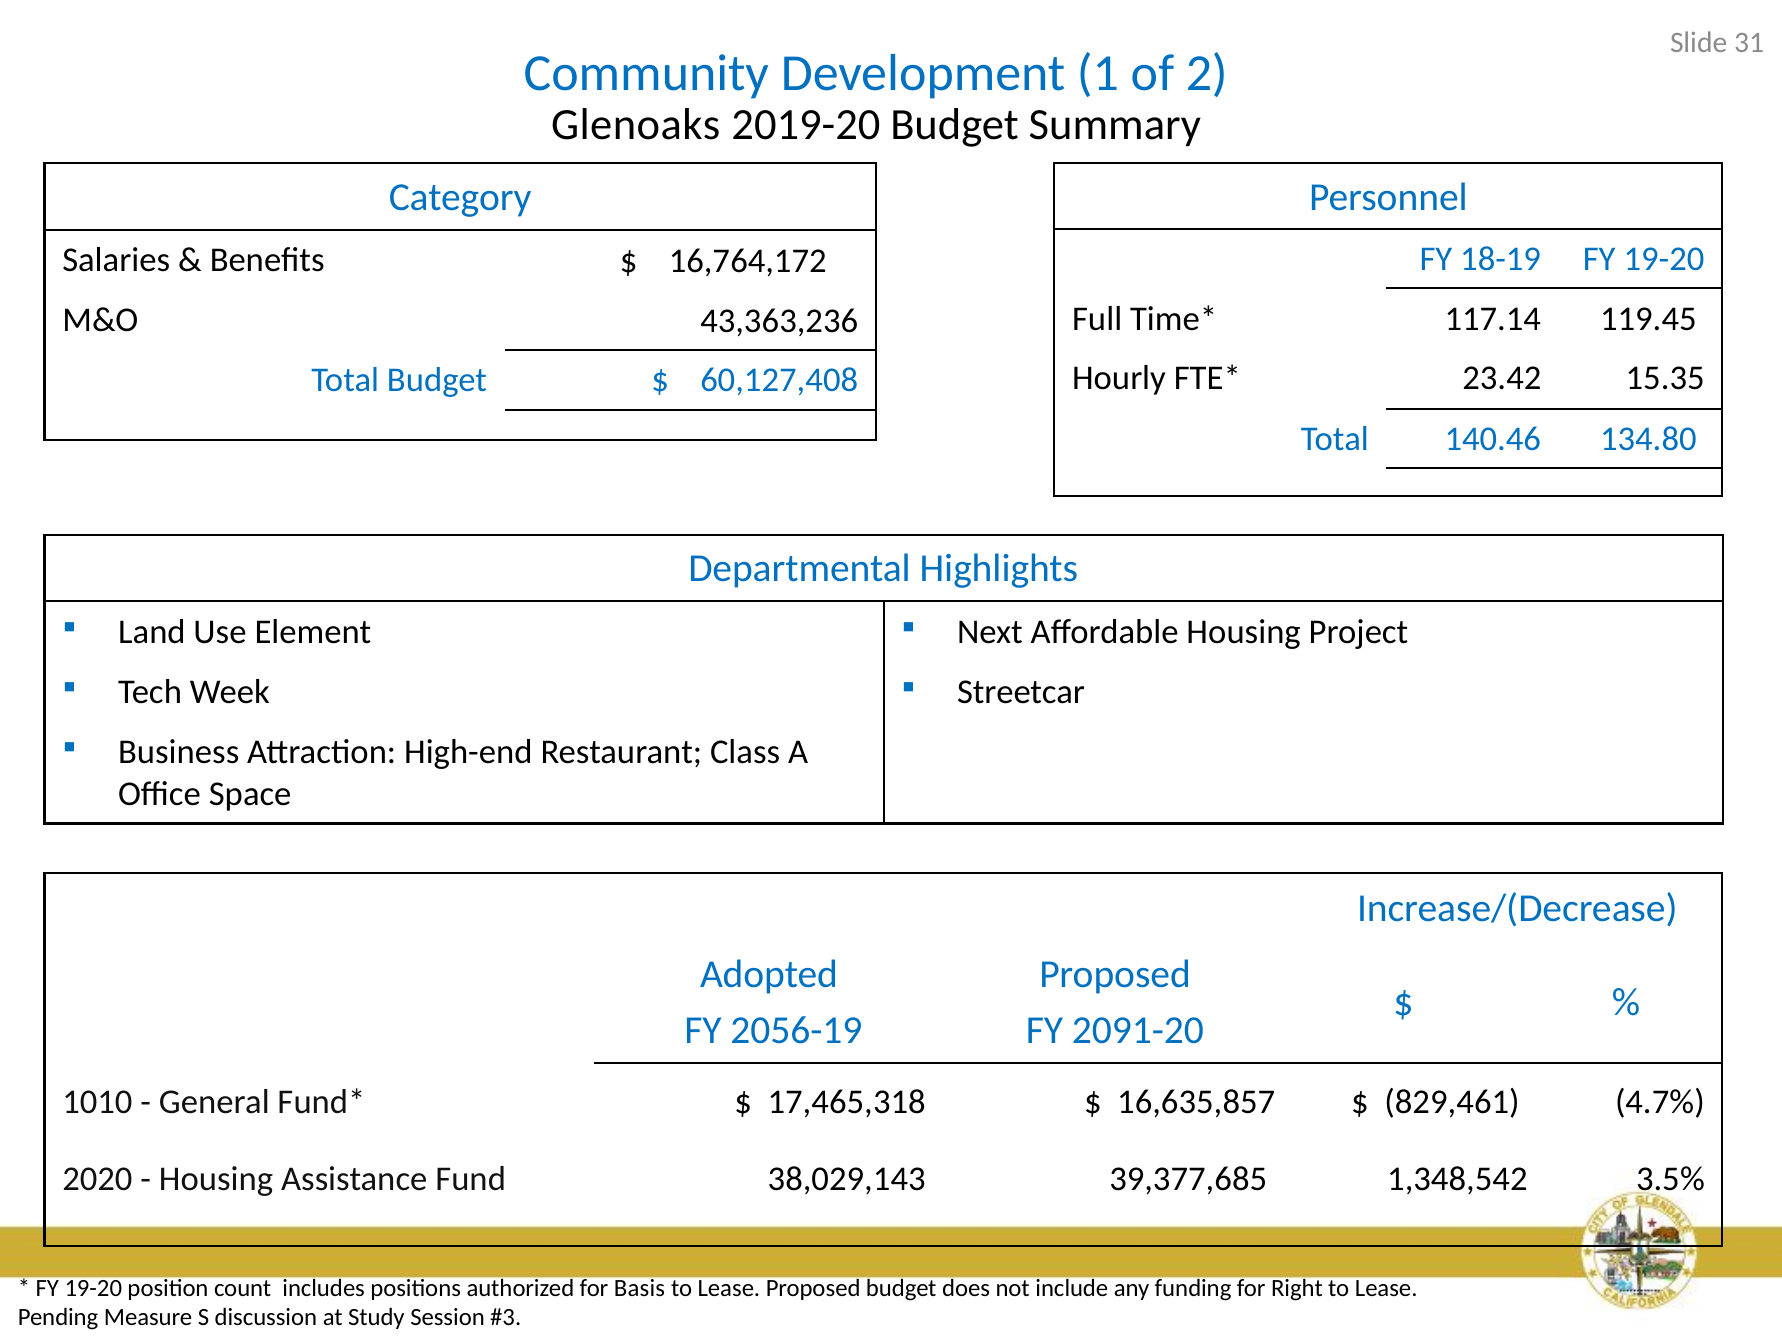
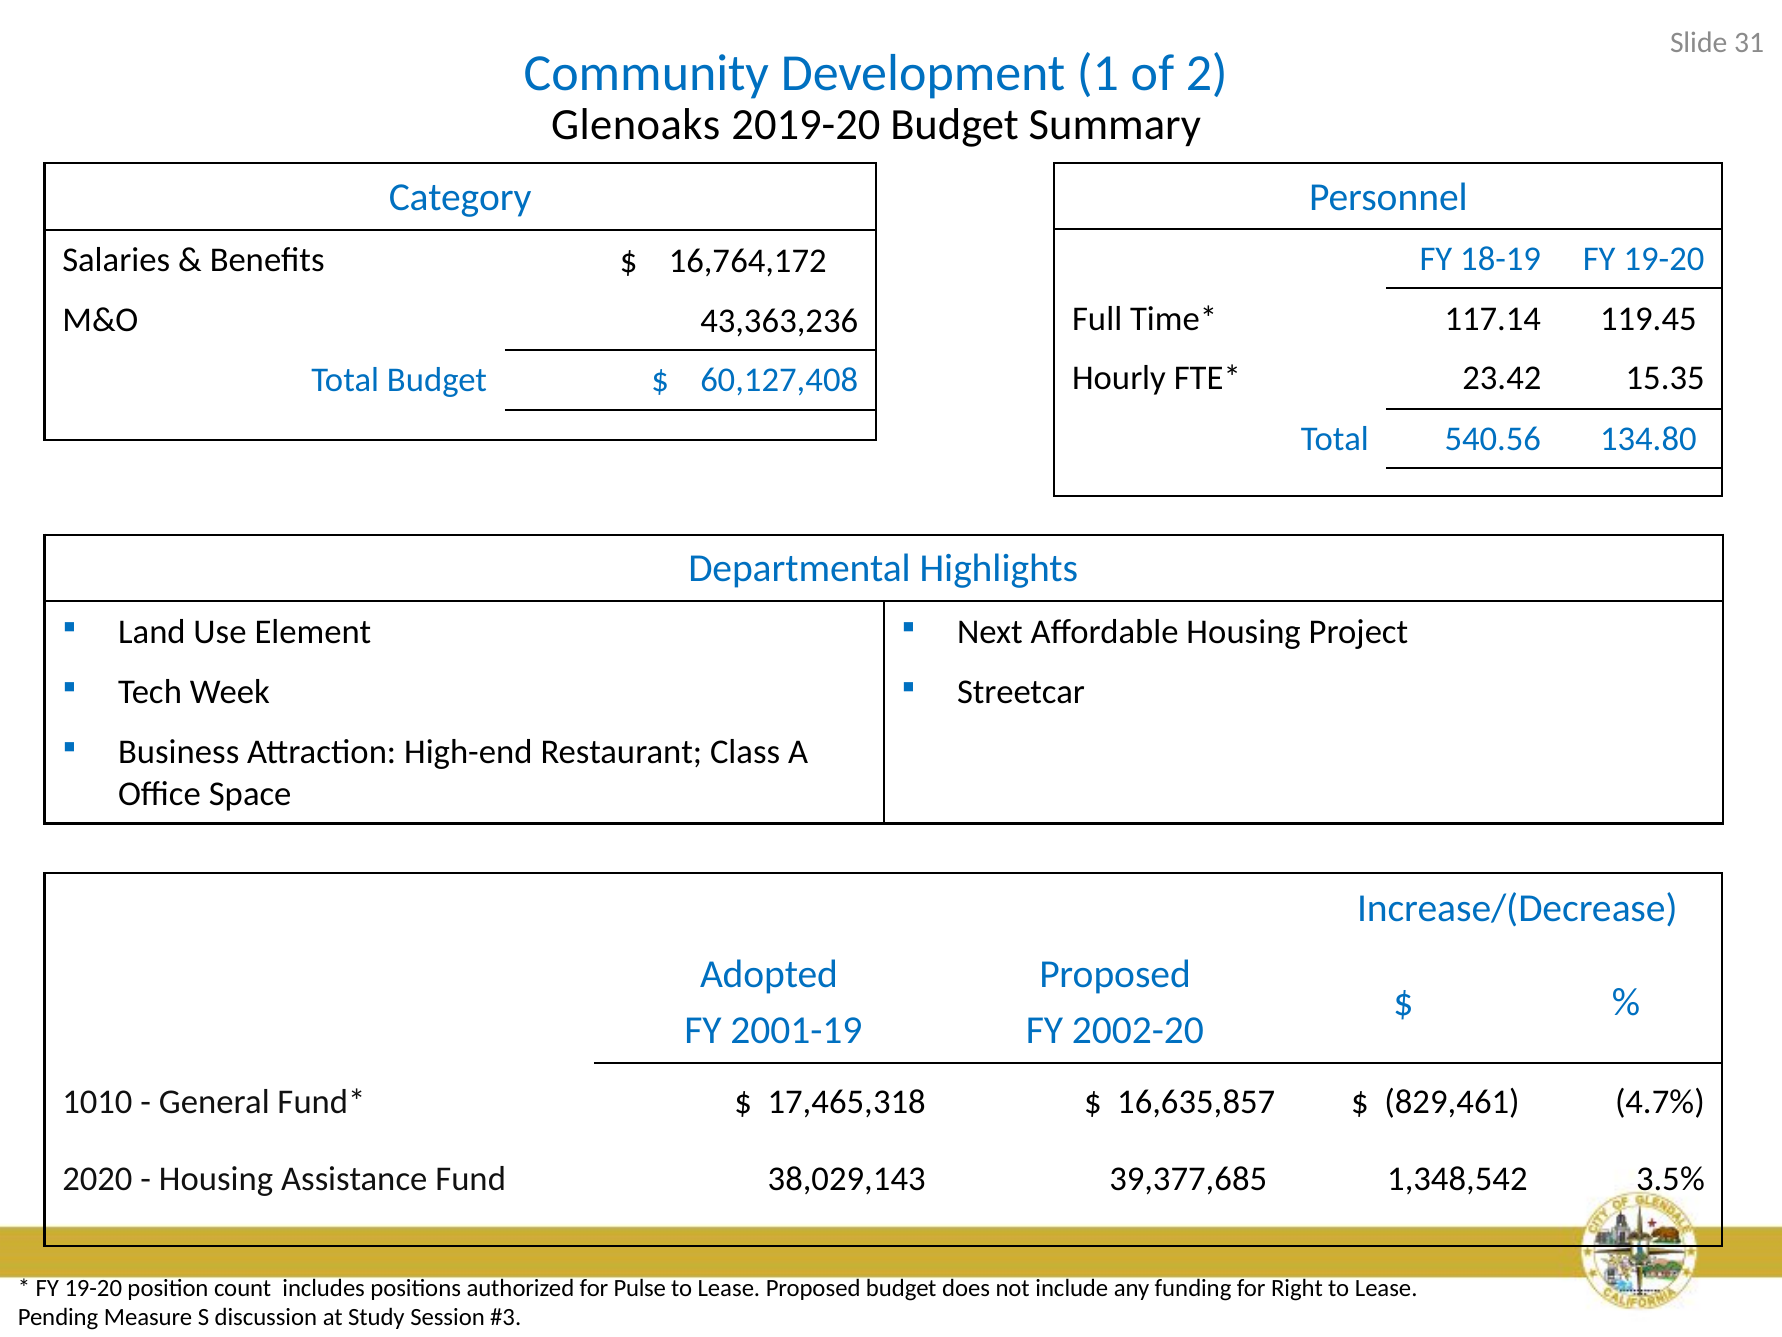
140.46: 140.46 -> 540.56 (1493, 439)
2056-19: 2056-19 -> 2001-19 (796, 1030)
2091-20: 2091-20 -> 2002-20 (1138, 1030)
Basis: Basis -> Pulse (640, 1288)
